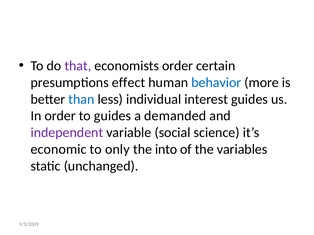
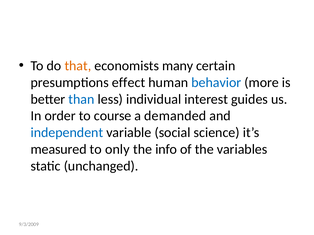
that colour: purple -> orange (78, 66)
economists order: order -> many (178, 66)
to guides: guides -> course (113, 116)
independent colour: purple -> blue (67, 133)
economic: economic -> measured (59, 150)
into: into -> info (166, 150)
